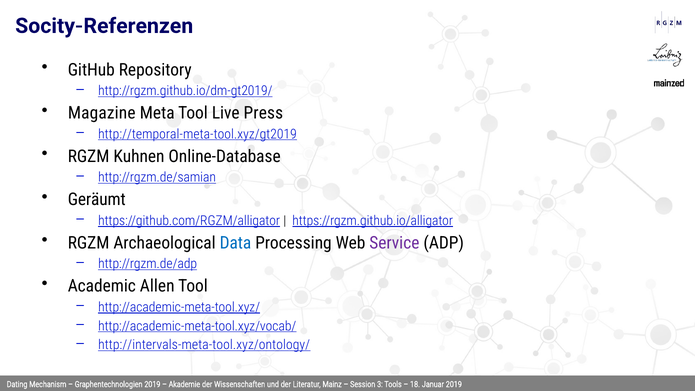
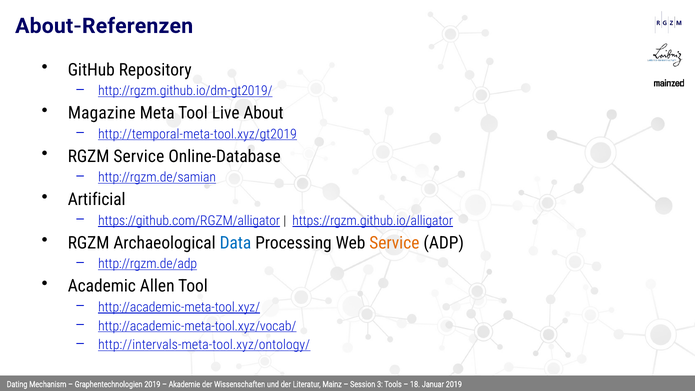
Socity-Referenzen: Socity-Referenzen -> About-Referenzen (104, 26)
Press: Press -> About (263, 113)
RGZM Kuhnen: Kuhnen -> Service (139, 156)
Geräumt: Geräumt -> Artificial (97, 200)
Service colour: purple -> orange (394, 243)
